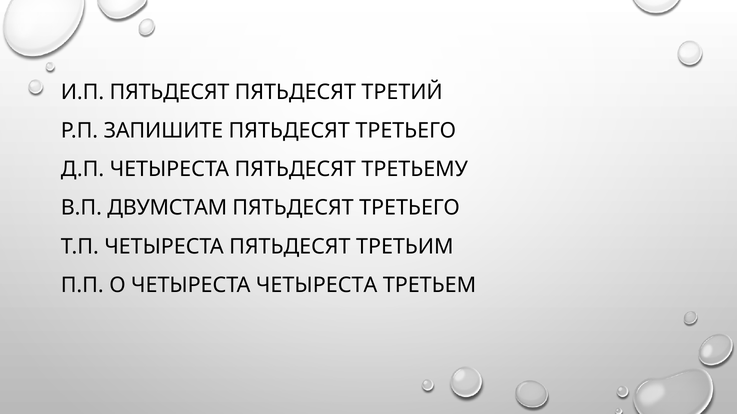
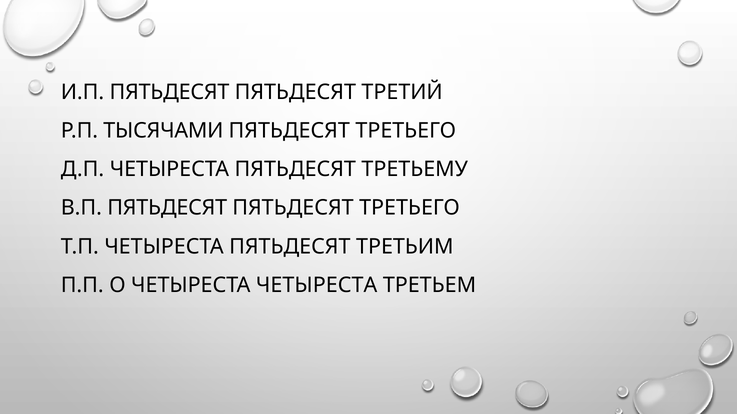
ЗАПИШИТЕ: ЗАПИШИТЕ -> ТЫСЯЧАМИ (163, 131)
В.П ДВУМСТАМ: ДВУМСТАМ -> ПЯТЬДЕСЯТ (167, 208)
